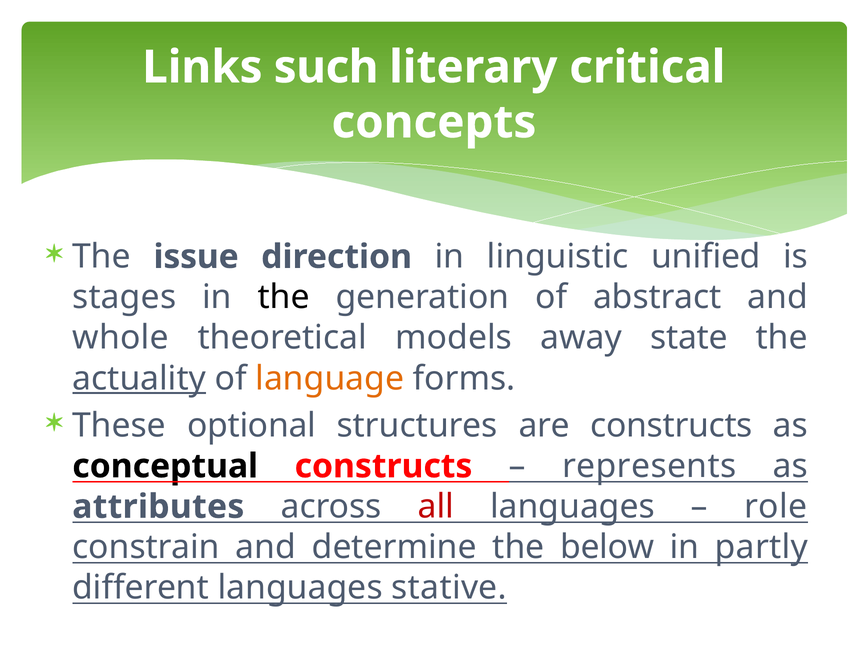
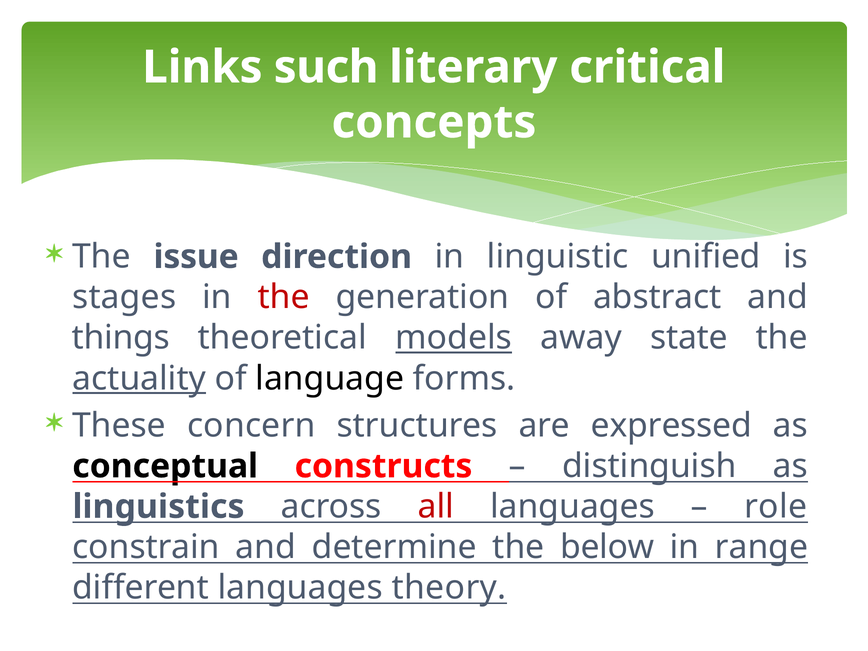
the colour: black -> red (284, 297)
whole: whole -> things (121, 338)
models underline: none -> present (454, 338)
language colour: orange -> black (330, 378)
optional: optional -> concern (251, 426)
are constructs: constructs -> expressed (671, 426)
represents: represents -> distinguish (649, 466)
attributes: attributes -> linguistics (158, 507)
partly: partly -> range (762, 547)
stative: stative -> theory (449, 588)
